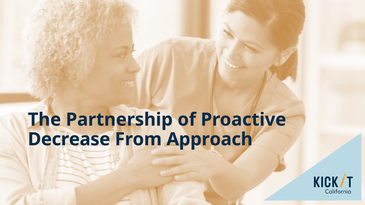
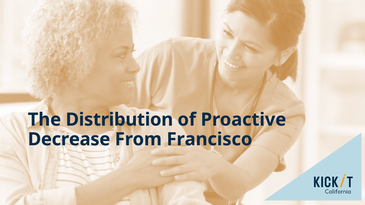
Partnership: Partnership -> Distribution (119, 120)
Approach: Approach -> Francisco (209, 140)
